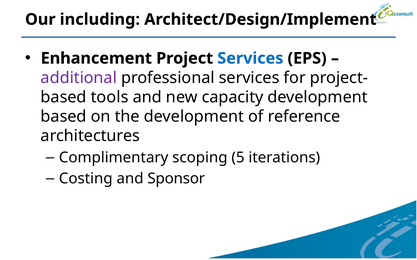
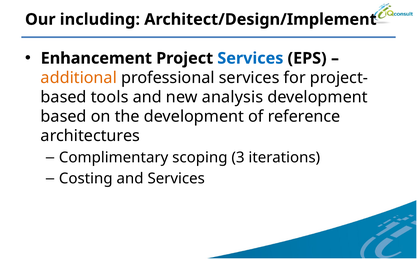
additional colour: purple -> orange (79, 78)
capacity: capacity -> analysis (232, 97)
5: 5 -> 3 (238, 158)
and Sponsor: Sponsor -> Services (176, 179)
